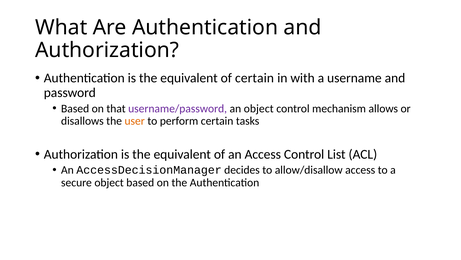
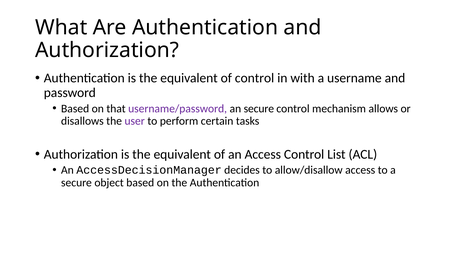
of certain: certain -> control (255, 78)
an object: object -> secure (259, 108)
user colour: orange -> purple (135, 121)
